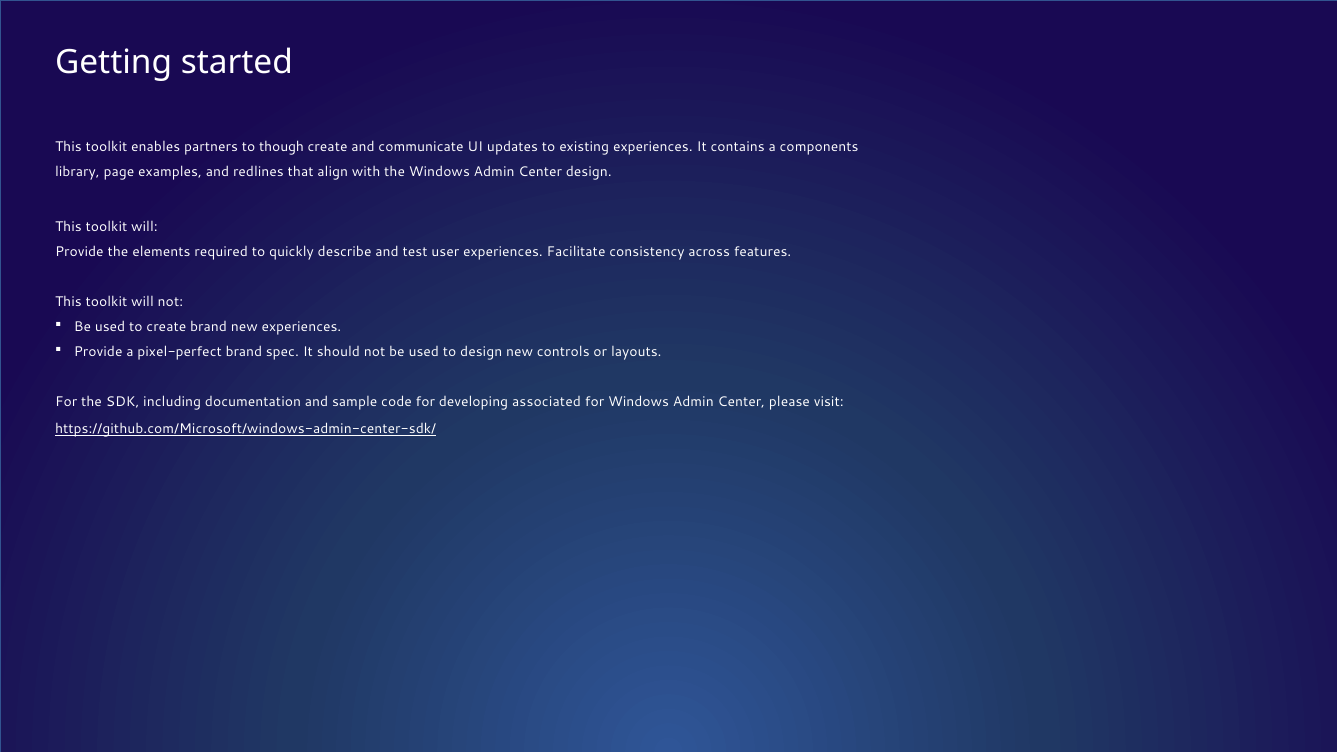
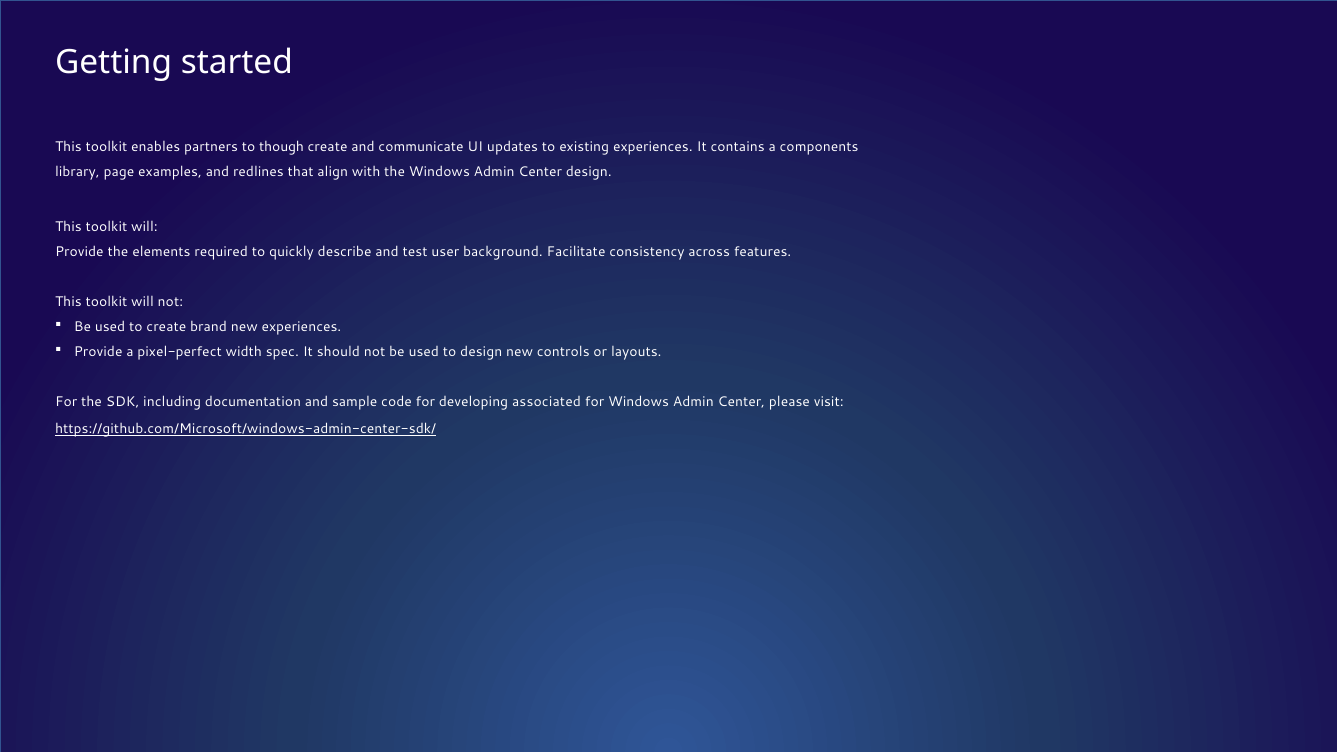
user experiences: experiences -> background (503, 252)
pixel-perfect brand: brand -> width (244, 352)
